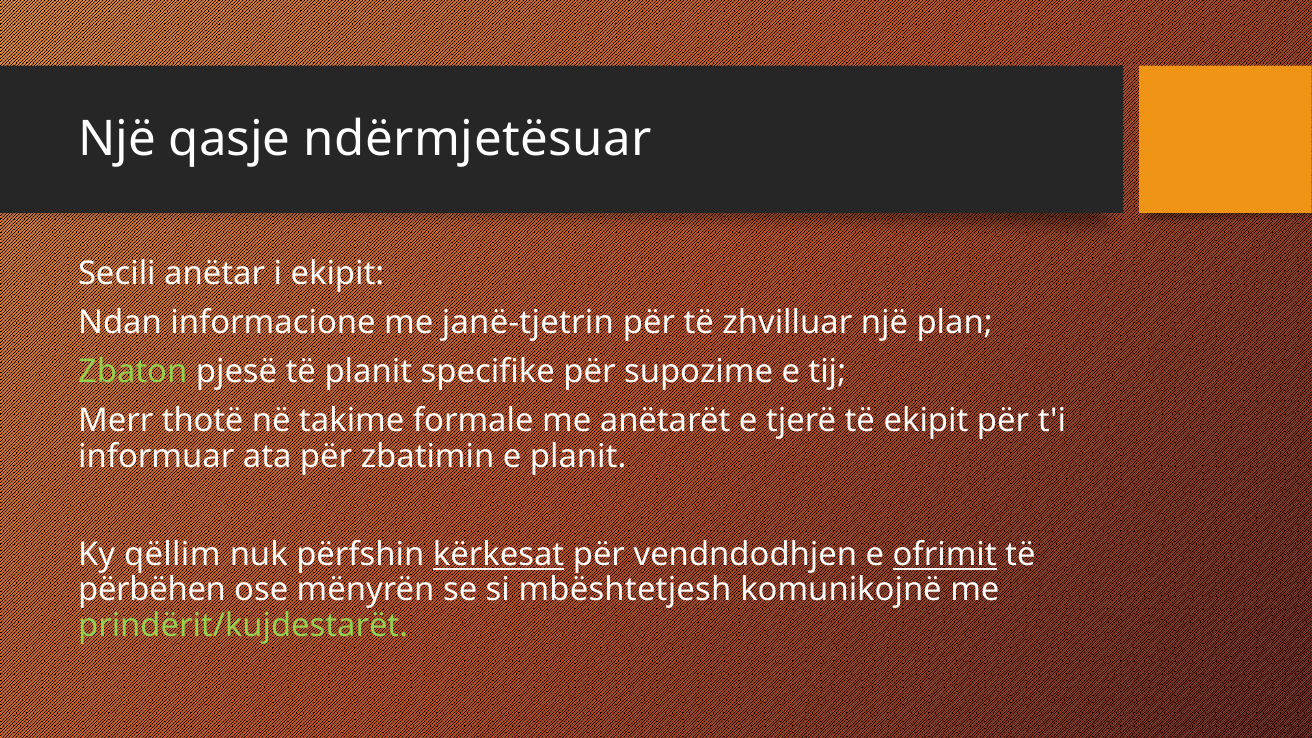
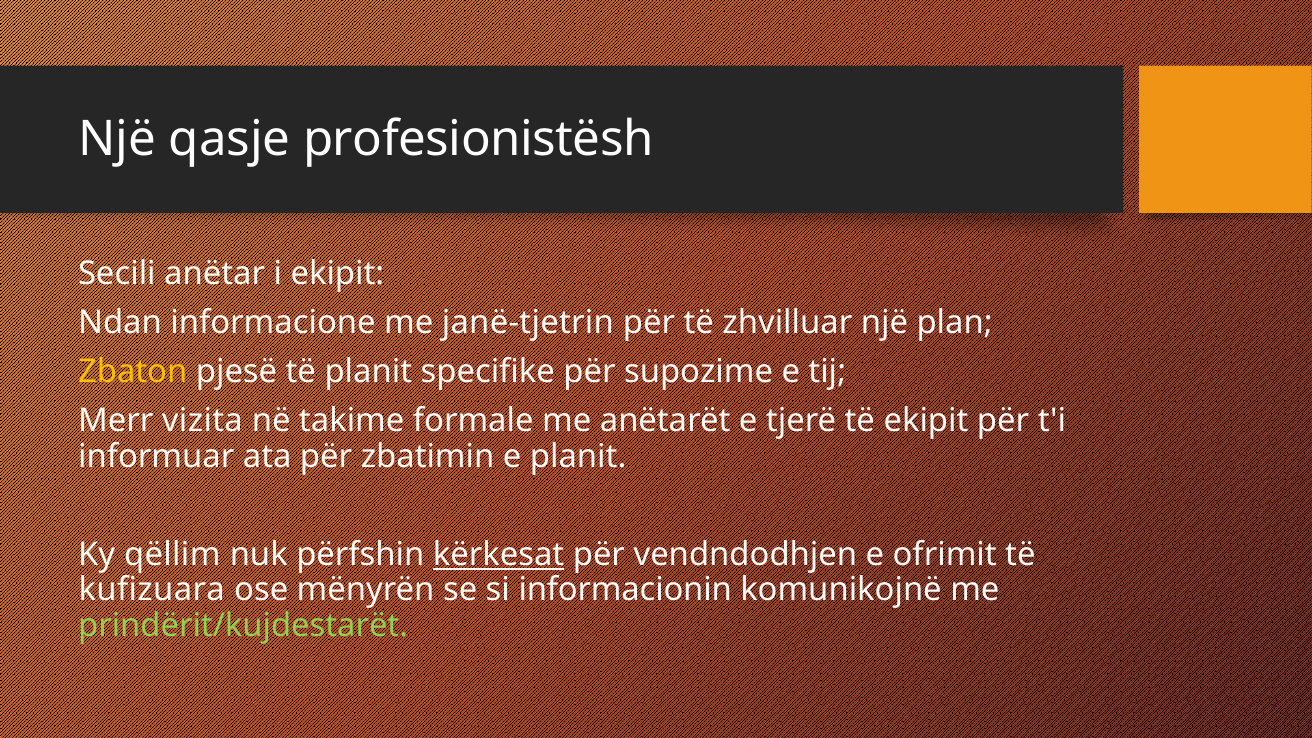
ndërmjetësuar: ndërmjetësuar -> profesionistësh (478, 139)
Zbaton colour: light green -> yellow (133, 372)
thotë: thotë -> vizita (202, 421)
ofrimit underline: present -> none (945, 555)
përbëhen: përbëhen -> kufizuara (152, 590)
mbështetjesh: mbështetjesh -> informacionin (625, 590)
